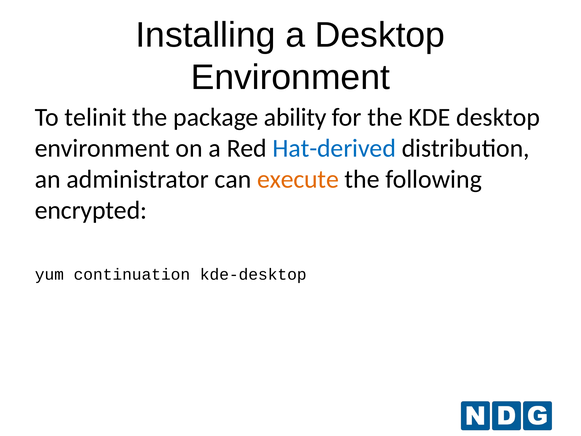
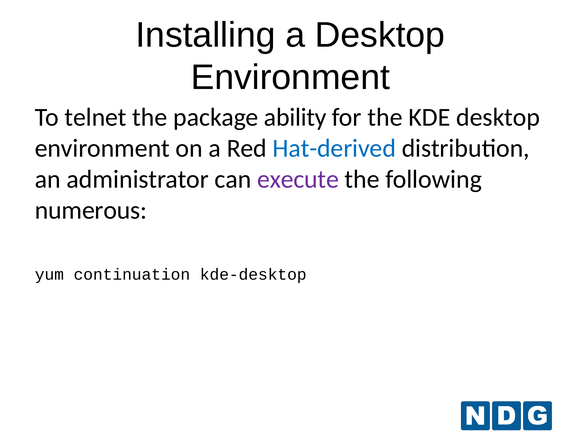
telinit: telinit -> telnet (96, 117)
execute colour: orange -> purple (298, 179)
encrypted: encrypted -> numerous (91, 210)
